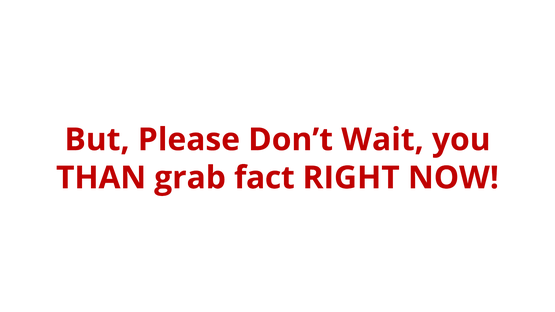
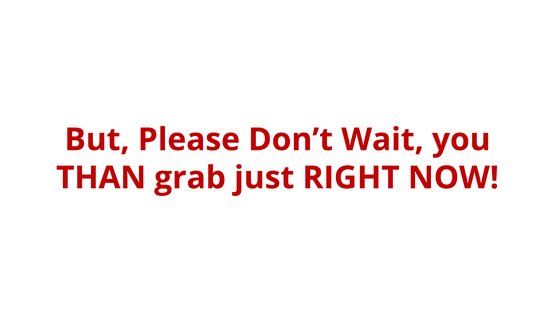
fact: fact -> just (264, 178)
